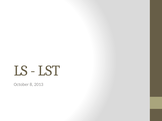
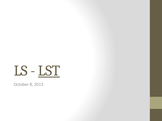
LST underline: none -> present (49, 71)
